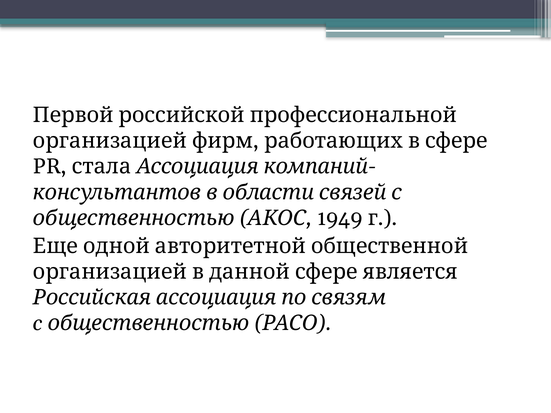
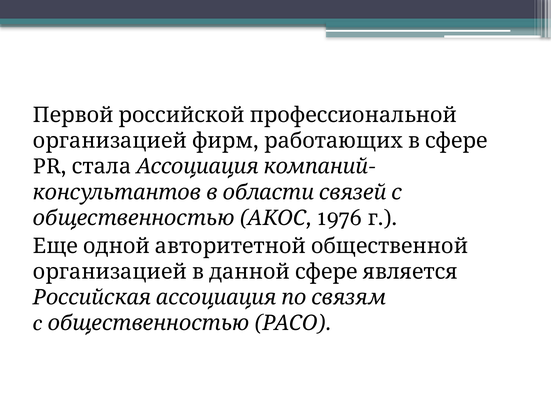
1949: 1949 -> 1976 (340, 218)
